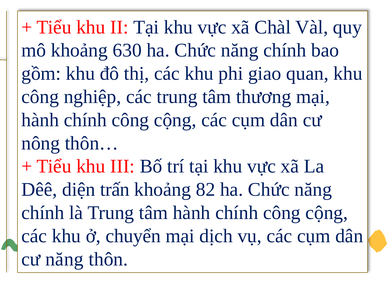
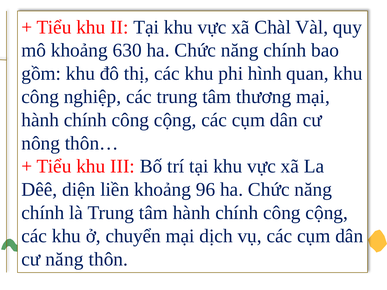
giao: giao -> hình (265, 74)
trấn: trấn -> liền (115, 190)
82: 82 -> 96 (206, 190)
